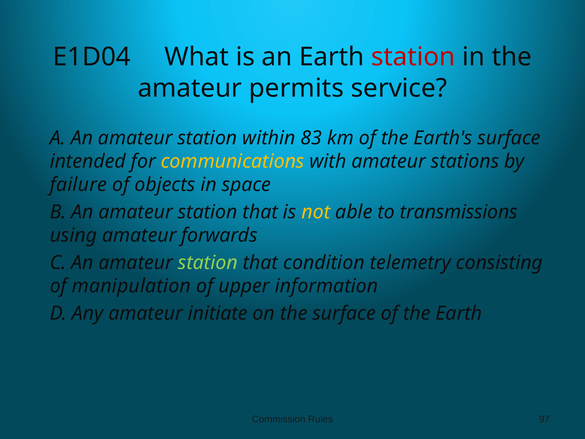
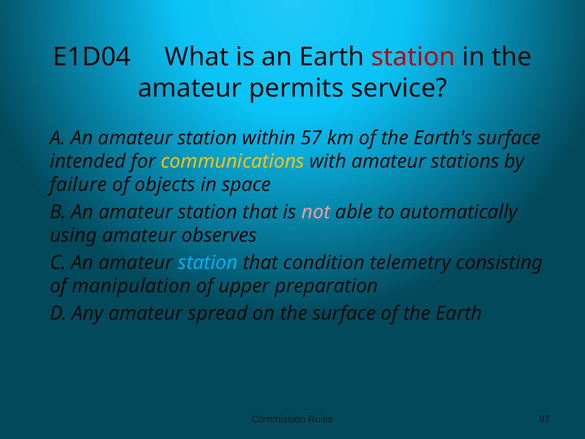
83: 83 -> 57 (311, 138)
not colour: yellow -> pink (316, 212)
transmissions: transmissions -> automatically (459, 212)
forwards: forwards -> observes (219, 235)
station colour: light green -> light blue (208, 263)
information: information -> preparation (327, 286)
initiate: initiate -> spread (218, 313)
